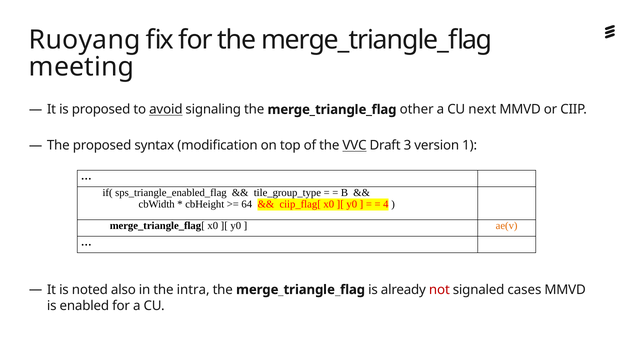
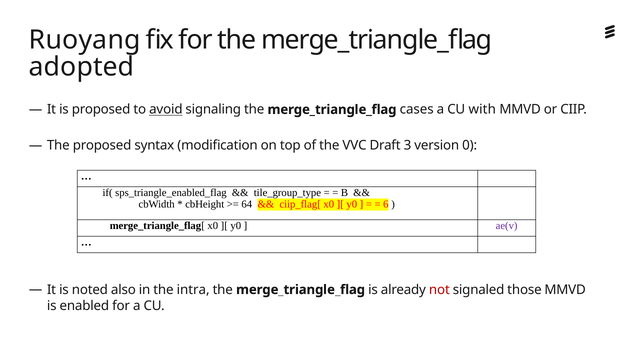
meeting: meeting -> adopted (82, 67)
other: other -> cases (417, 110)
next: next -> with (482, 110)
VVC underline: present -> none (355, 146)
1: 1 -> 0 (470, 146)
4: 4 -> 6 (386, 204)
ae(v colour: orange -> purple (507, 226)
cases: cases -> those (524, 290)
